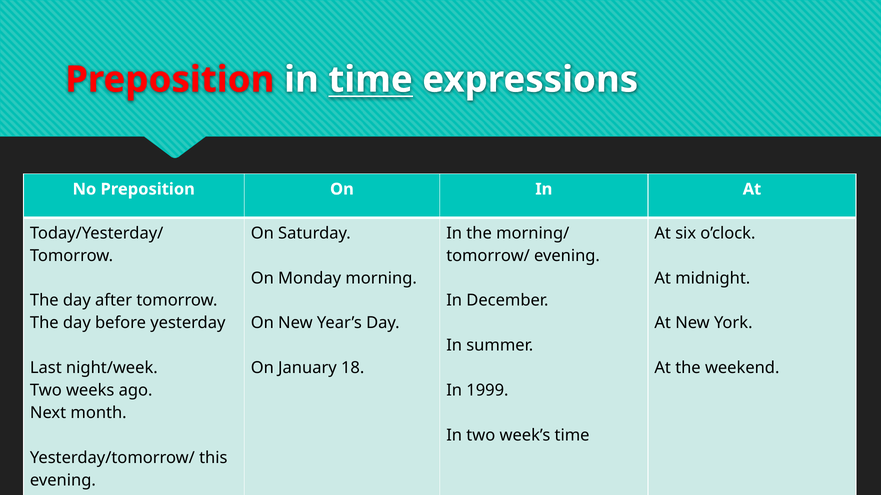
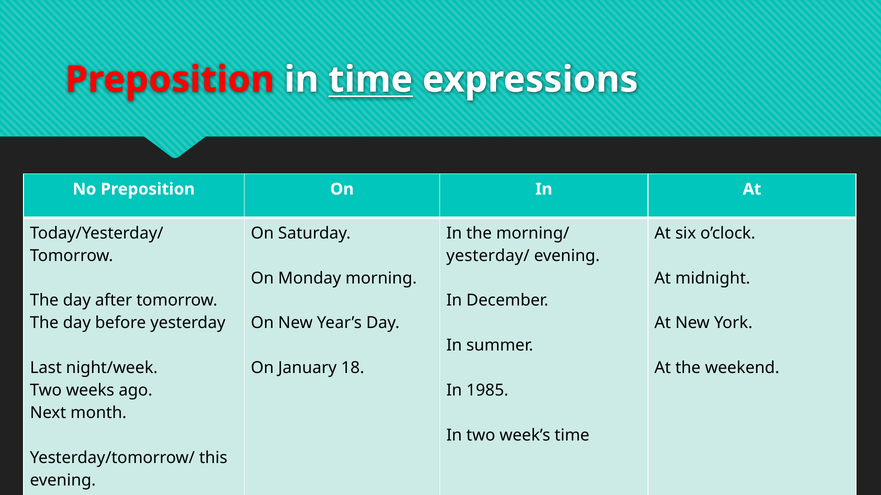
tomorrow/: tomorrow/ -> yesterday/ (488, 256)
1999: 1999 -> 1985 (487, 391)
